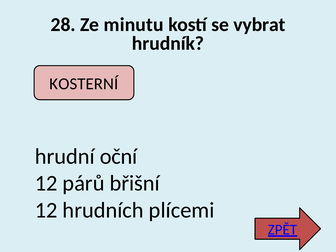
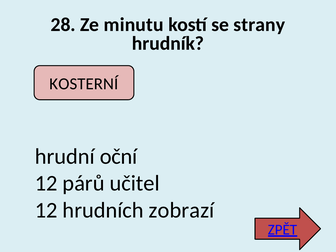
vybrat: vybrat -> strany (259, 25)
břišní: břišní -> učitel (135, 183)
plícemi: plícemi -> zobrazí (182, 210)
